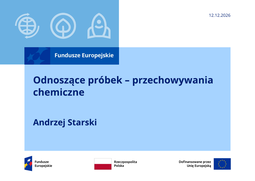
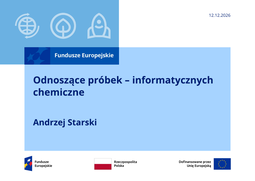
przechowywania: przechowywania -> informatycznych (173, 80)
